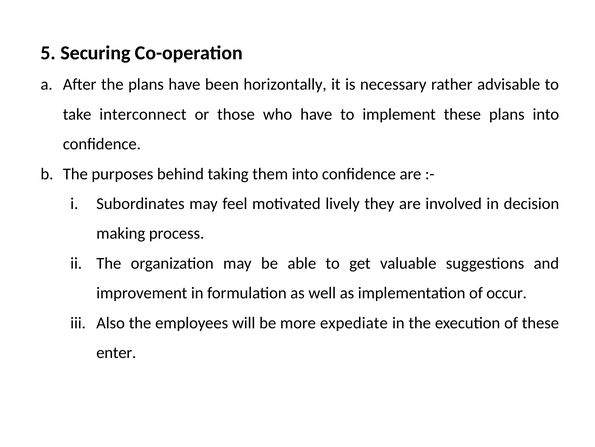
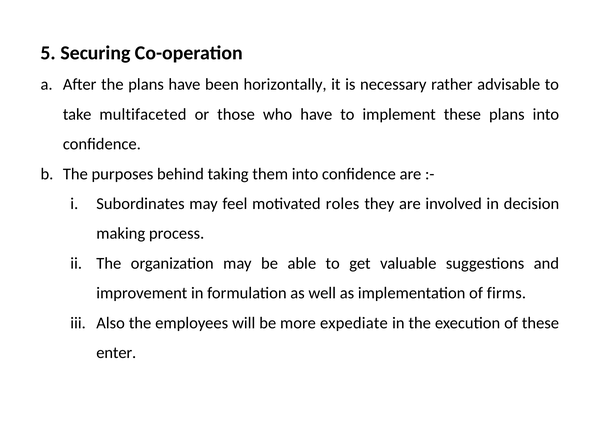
interconnect: interconnect -> multifaceted (143, 114)
lively: lively -> roles (342, 203)
occur: occur -> firms (506, 293)
